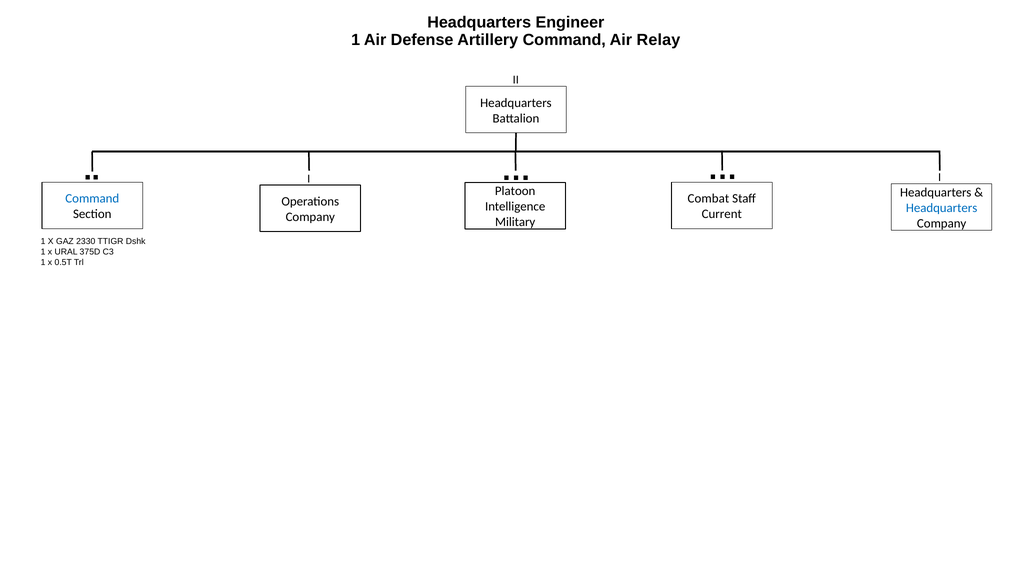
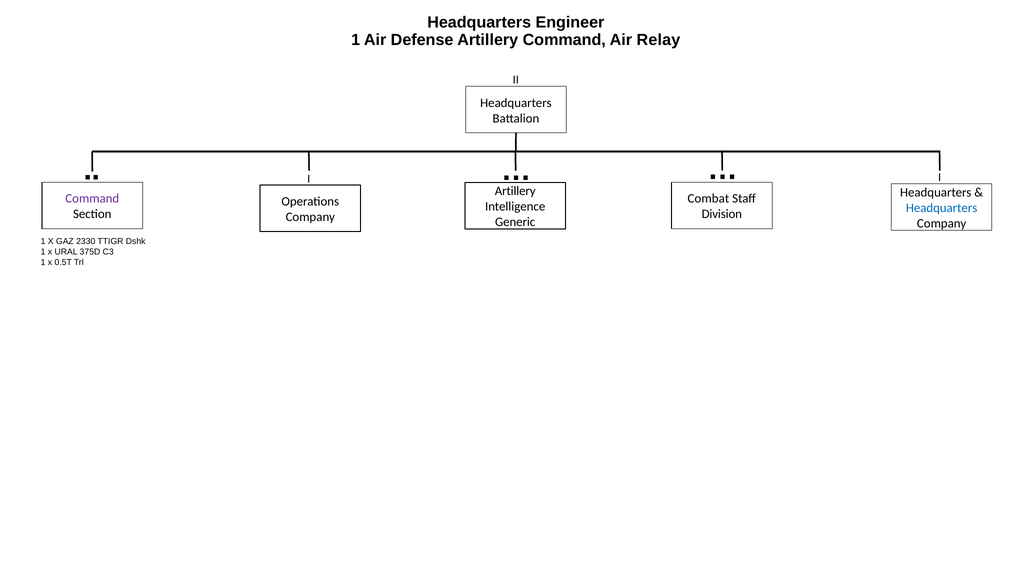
Platoon: Platoon -> Artillery (515, 191)
Command colour: blue -> purple (92, 199)
Current: Current -> Division (722, 214)
Military: Military -> Generic (515, 222)
